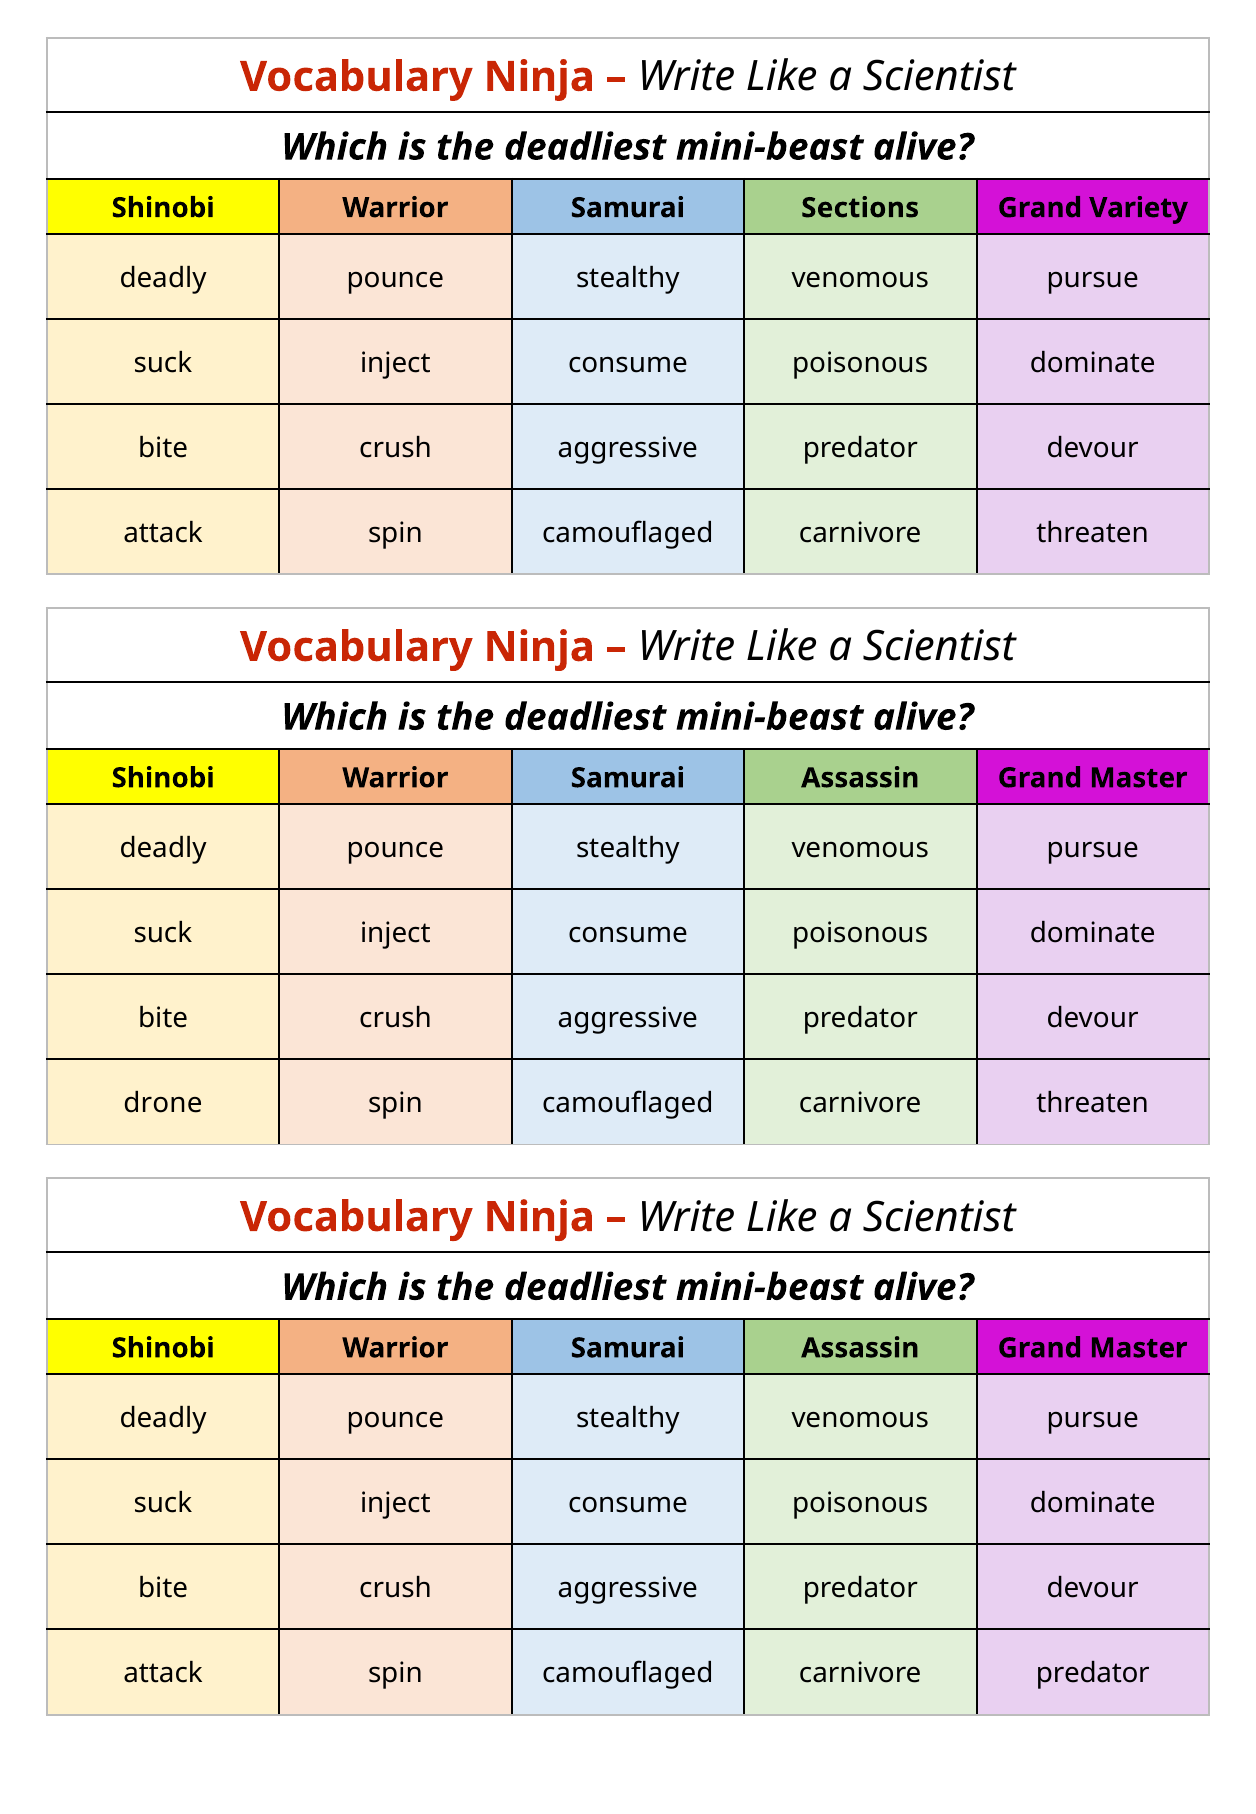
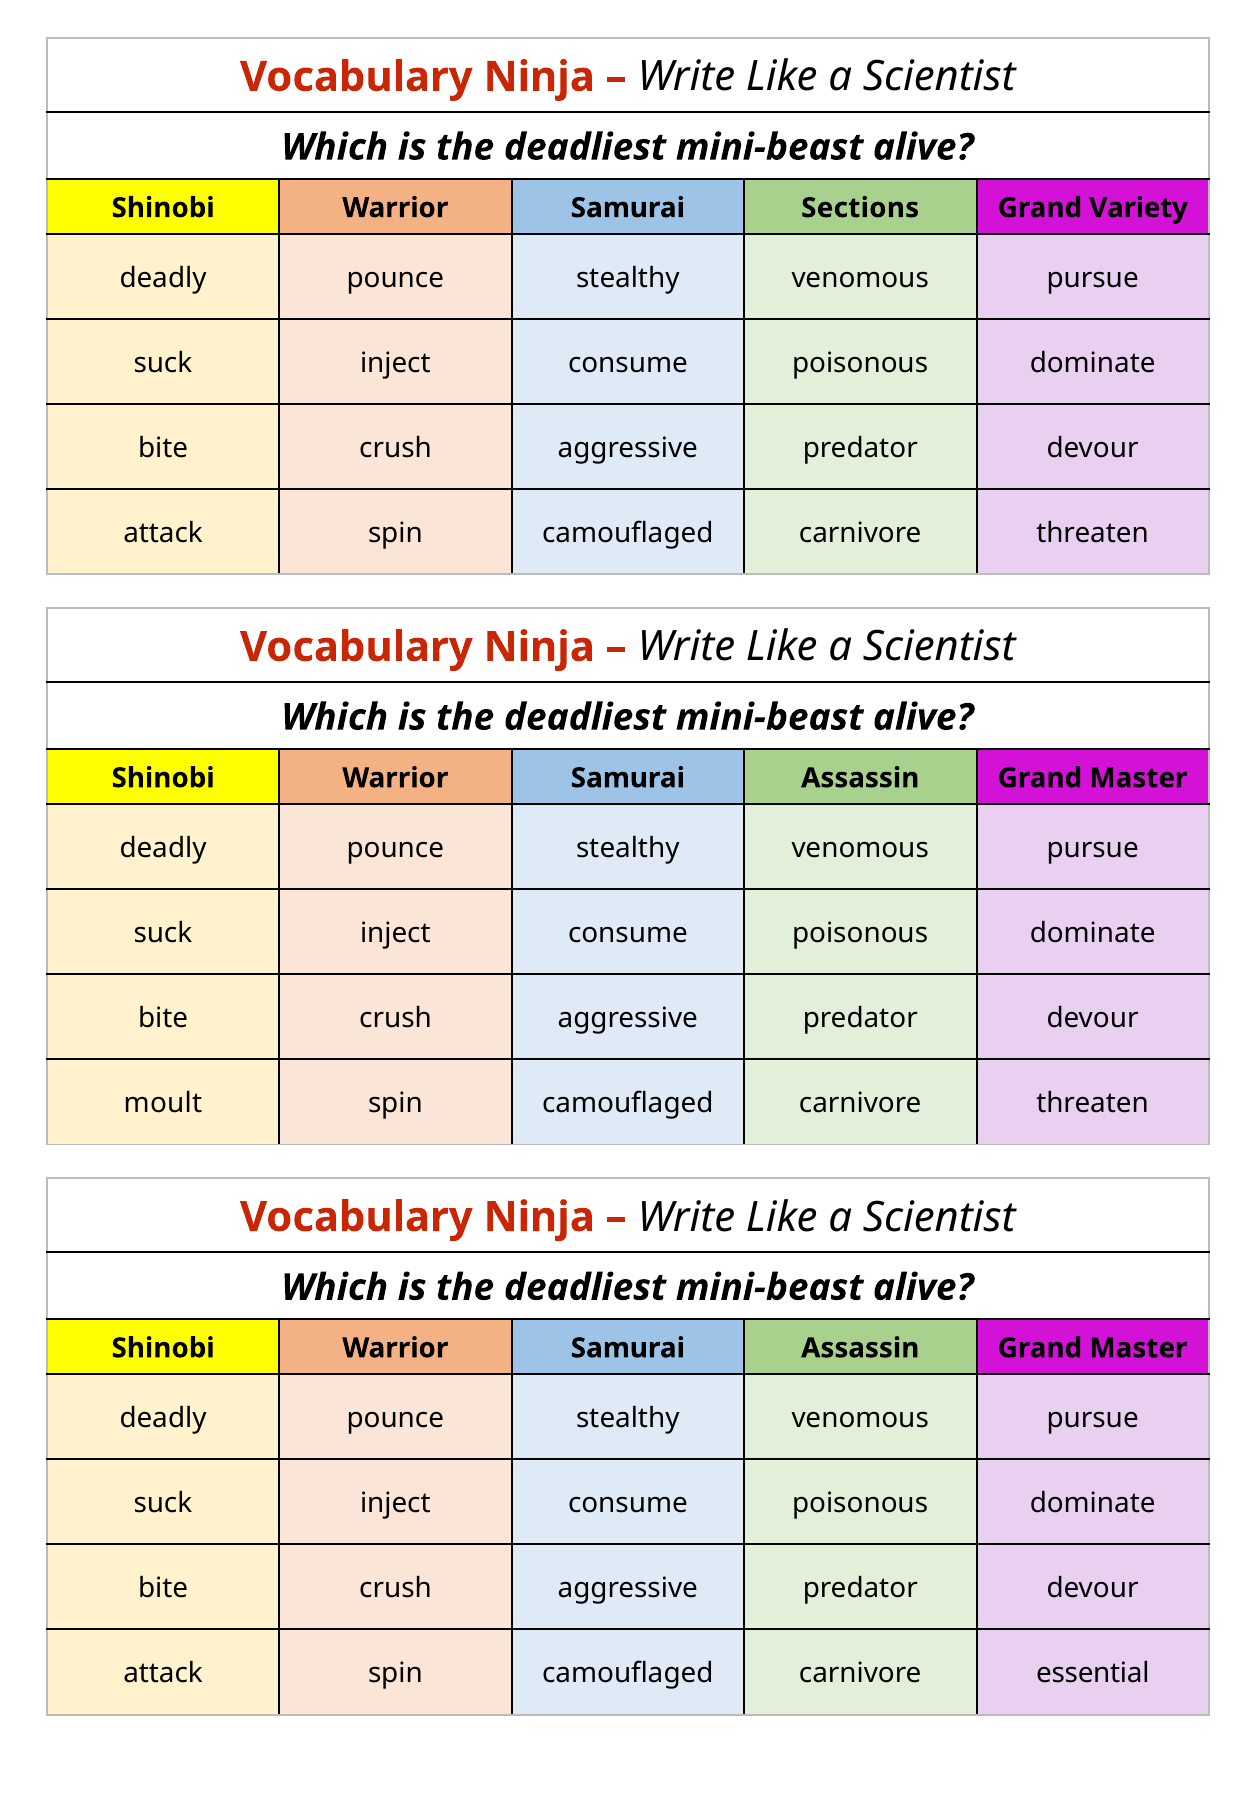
drone: drone -> moult (163, 1104)
carnivore predator: predator -> essential (1093, 1674)
